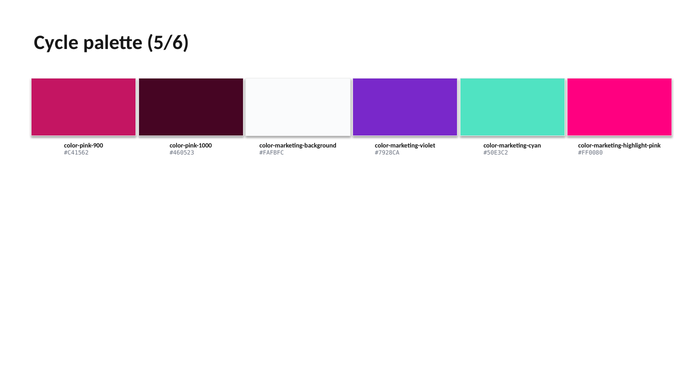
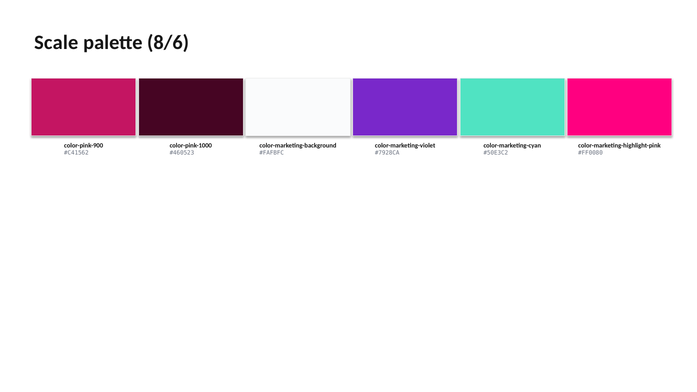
Cycle: Cycle -> Scale (56, 42)
5/6: 5/6 -> 8/6 (168, 42)
